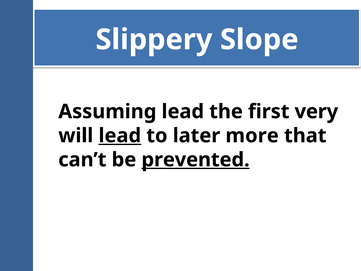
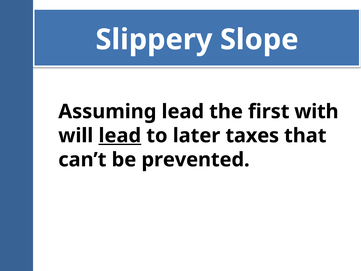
very: very -> with (316, 111)
more: more -> taxes (252, 136)
prevented underline: present -> none (196, 160)
